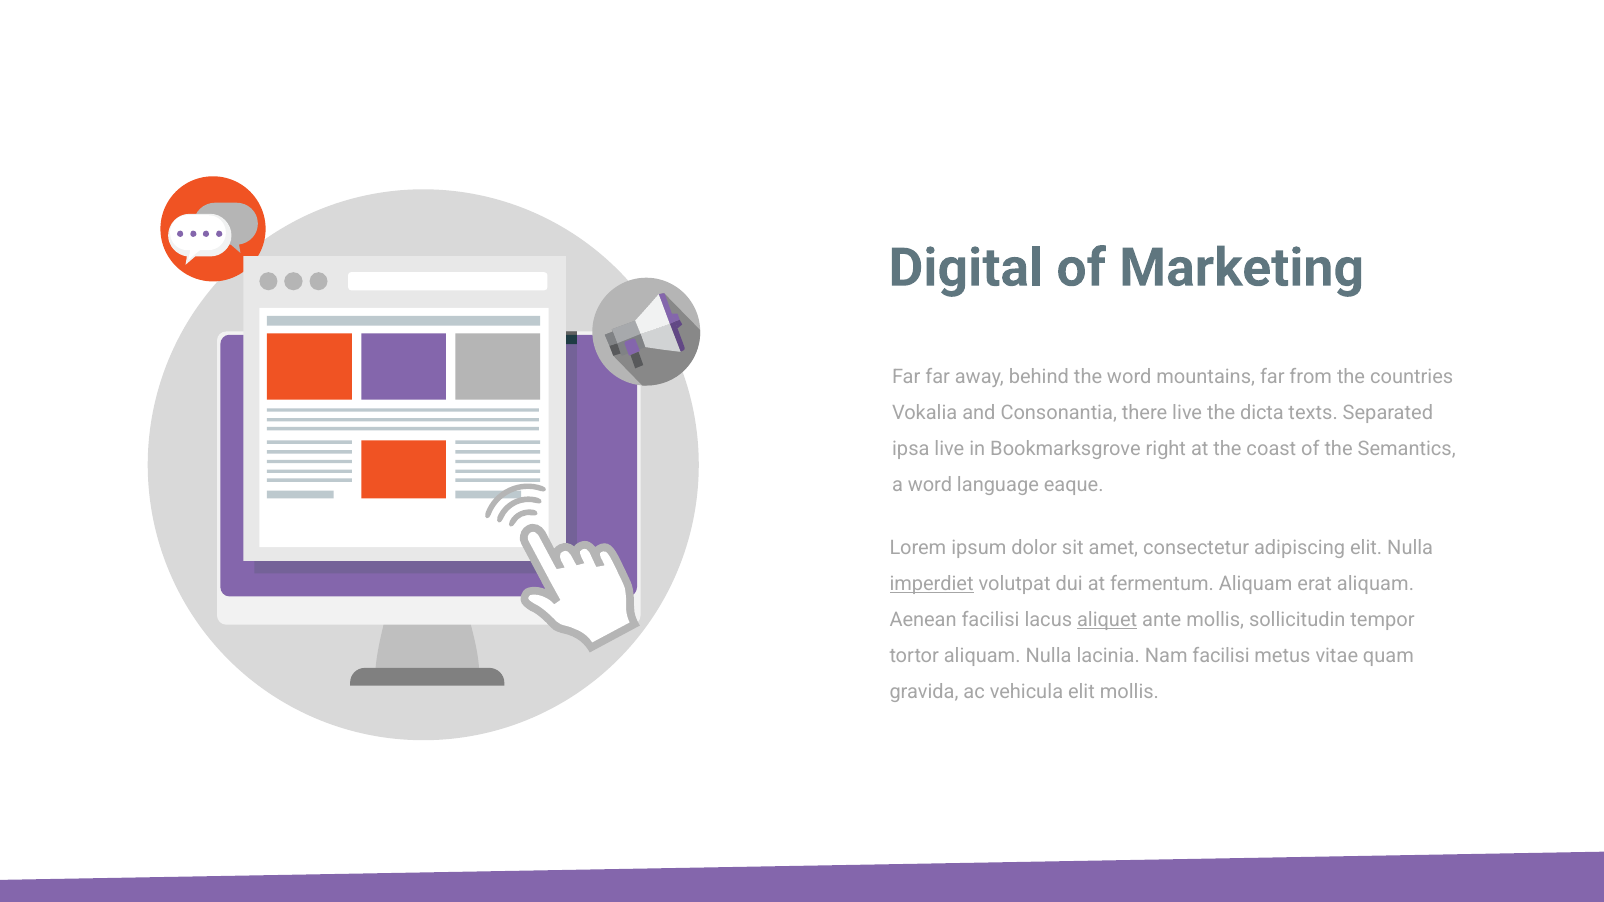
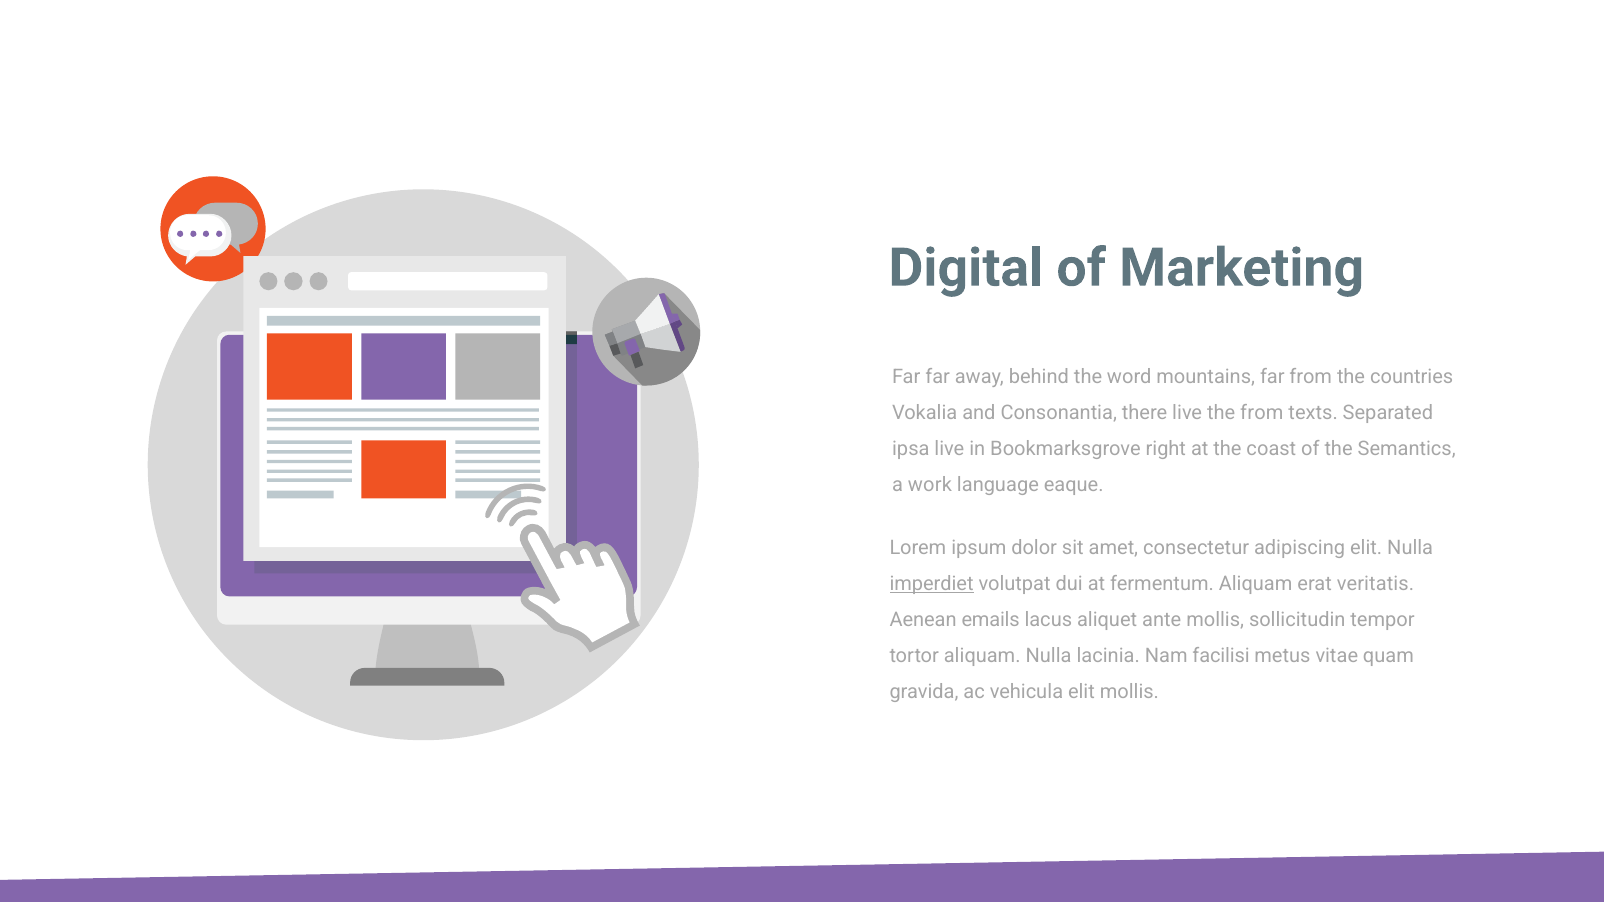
the dicta: dicta -> from (1262, 413)
a word: word -> work (930, 485)
erat aliquam: aliquam -> veritatis (1375, 584)
Aenean facilisi: facilisi -> emails (991, 620)
aliquet underline: present -> none (1107, 620)
